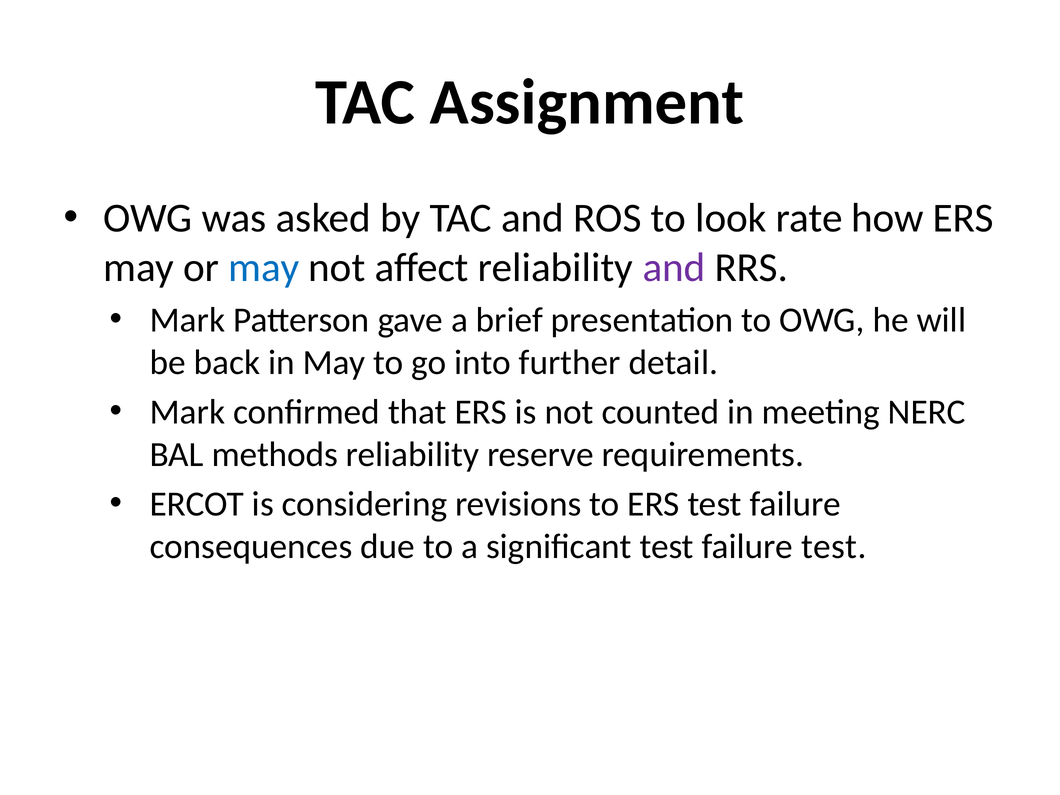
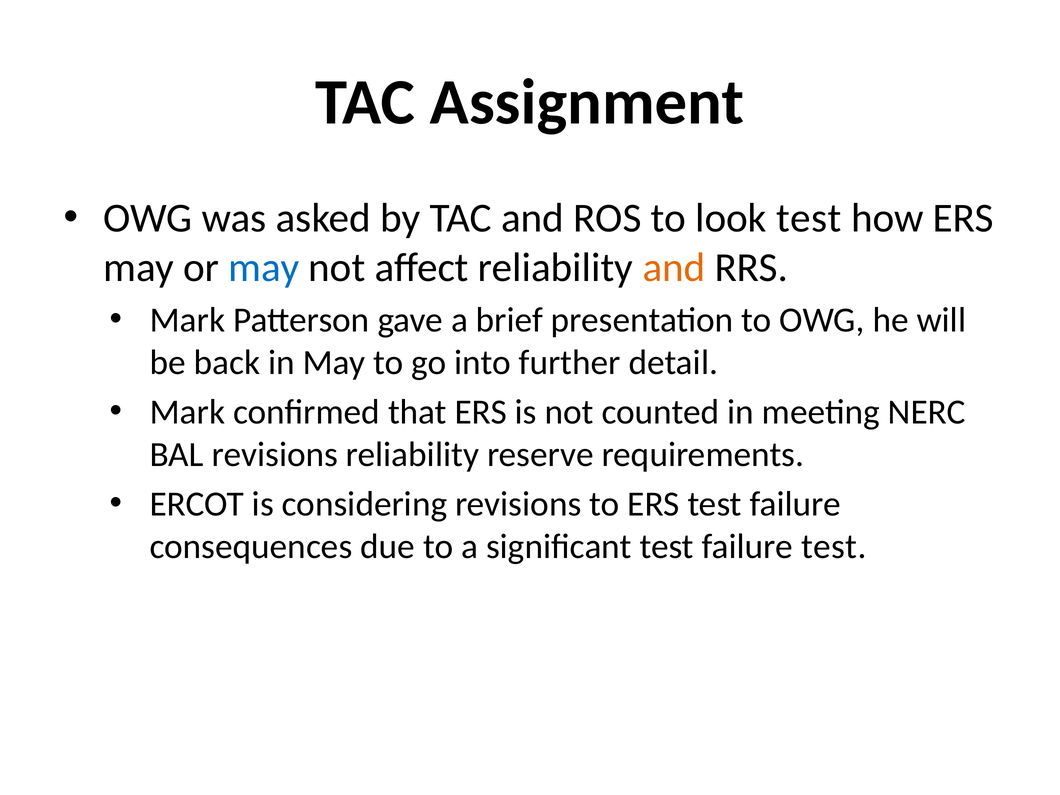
look rate: rate -> test (809, 218)
and colour: purple -> orange (674, 268)
BAL methods: methods -> revisions (275, 455)
